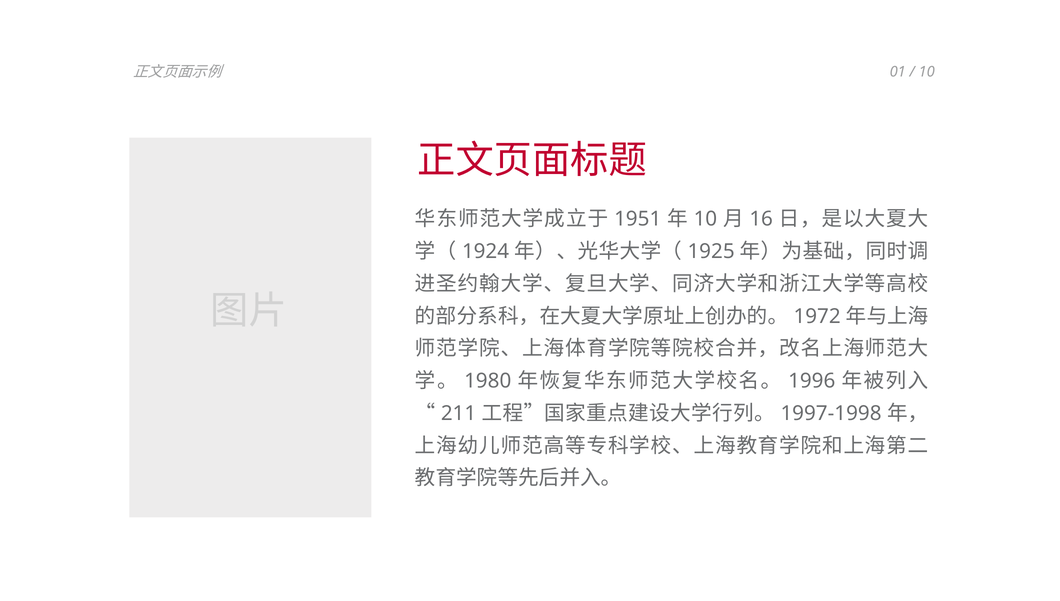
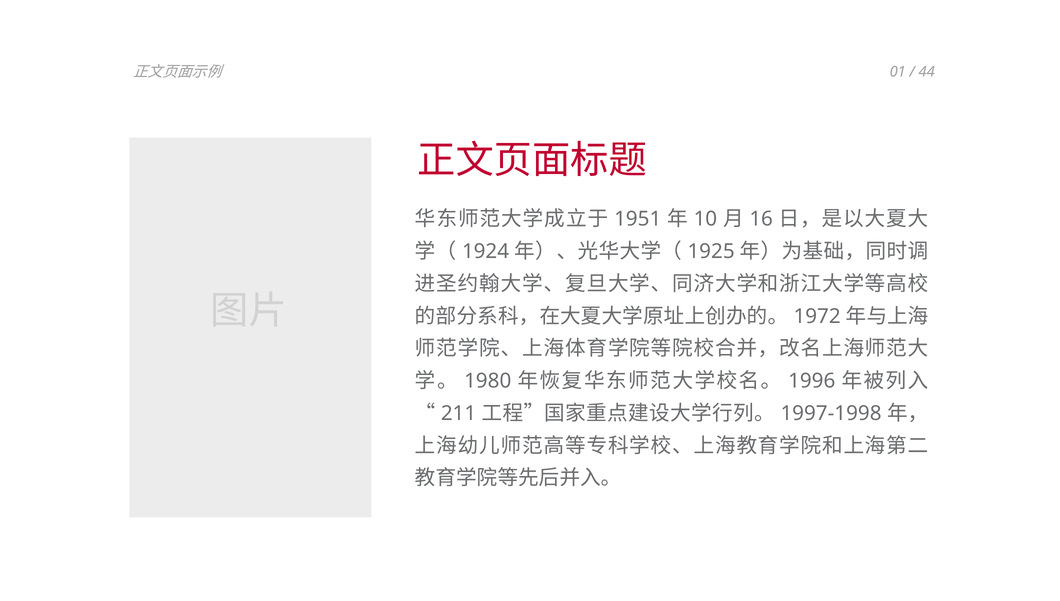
10: 10 -> 44 (927, 72)
